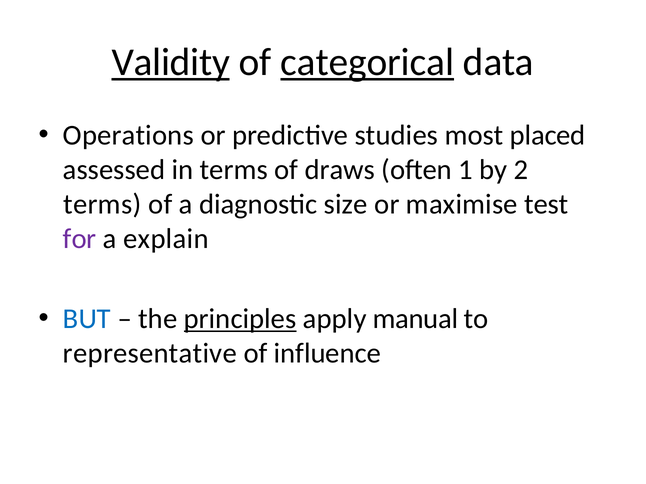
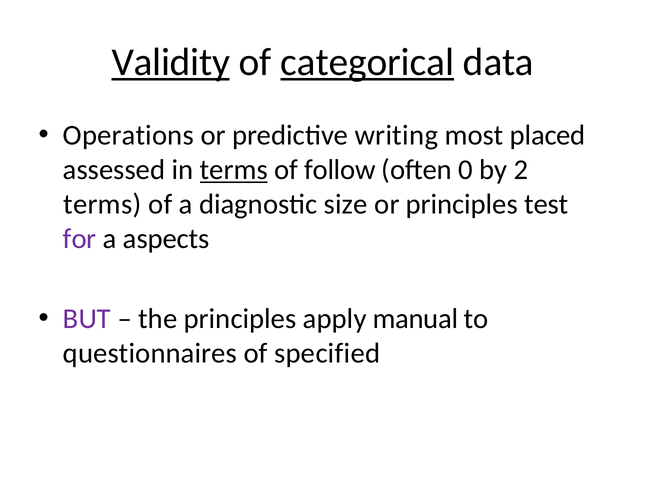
studies: studies -> writing (396, 136)
terms underline: none -> present (234, 170)
draws: draws -> follow (340, 170)
1: 1 -> 0 (466, 170)
or maximise: maximise -> principles (462, 204)
explain: explain -> aspects (166, 239)
BUT colour: blue -> purple (87, 319)
principles underline: present -> none (240, 319)
representative: representative -> questionnaires (150, 354)
influence: influence -> specified (327, 354)
